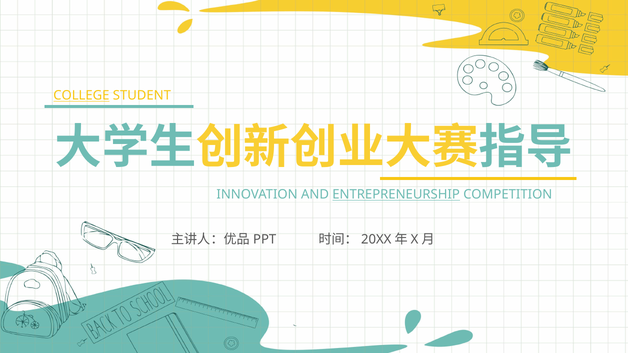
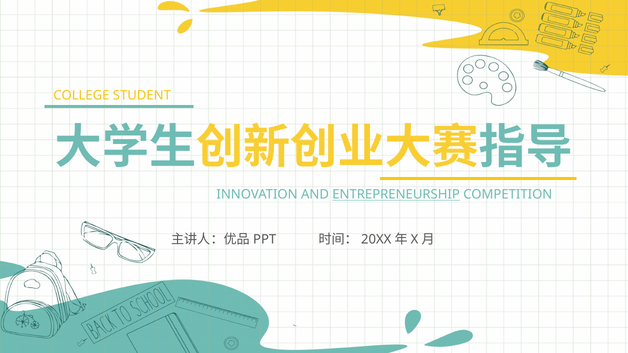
COLLEGE underline: present -> none (81, 96)
